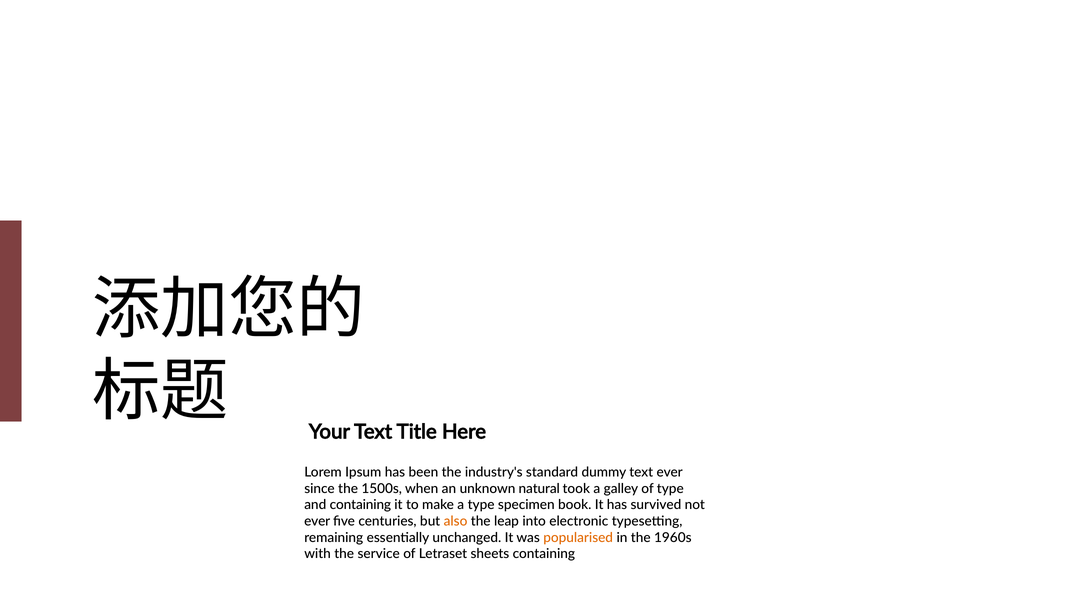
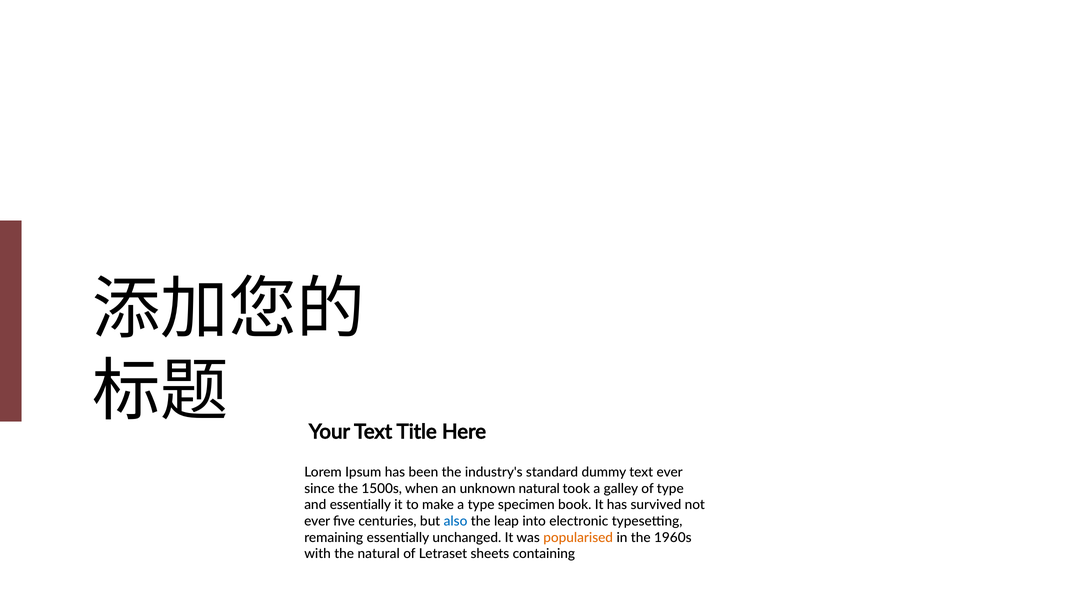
and containing: containing -> essentially (360, 505)
also colour: orange -> blue (456, 522)
the service: service -> natural (379, 555)
